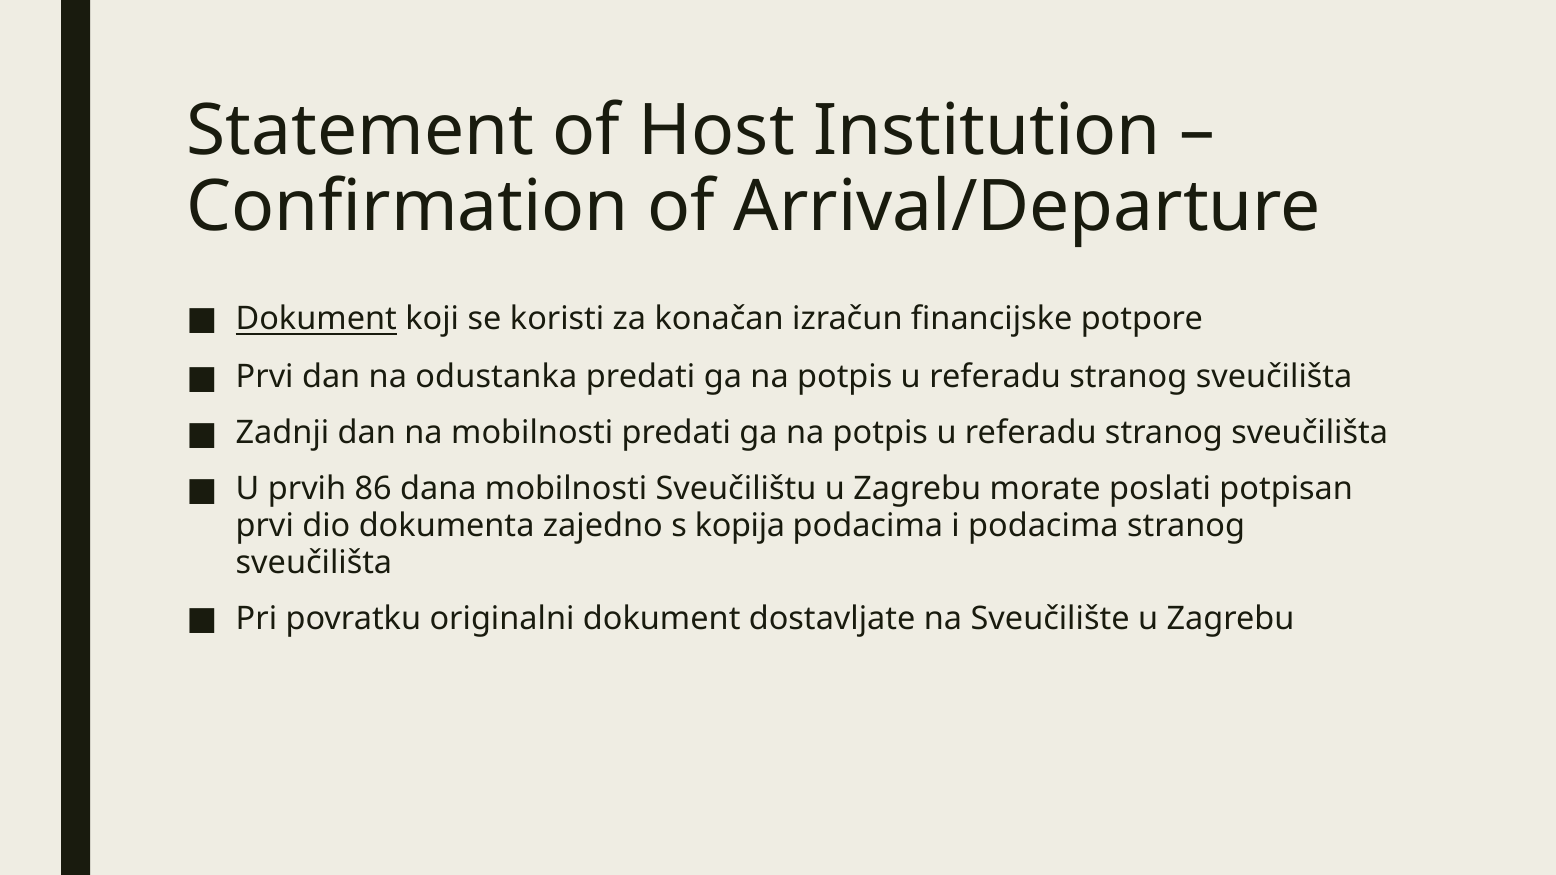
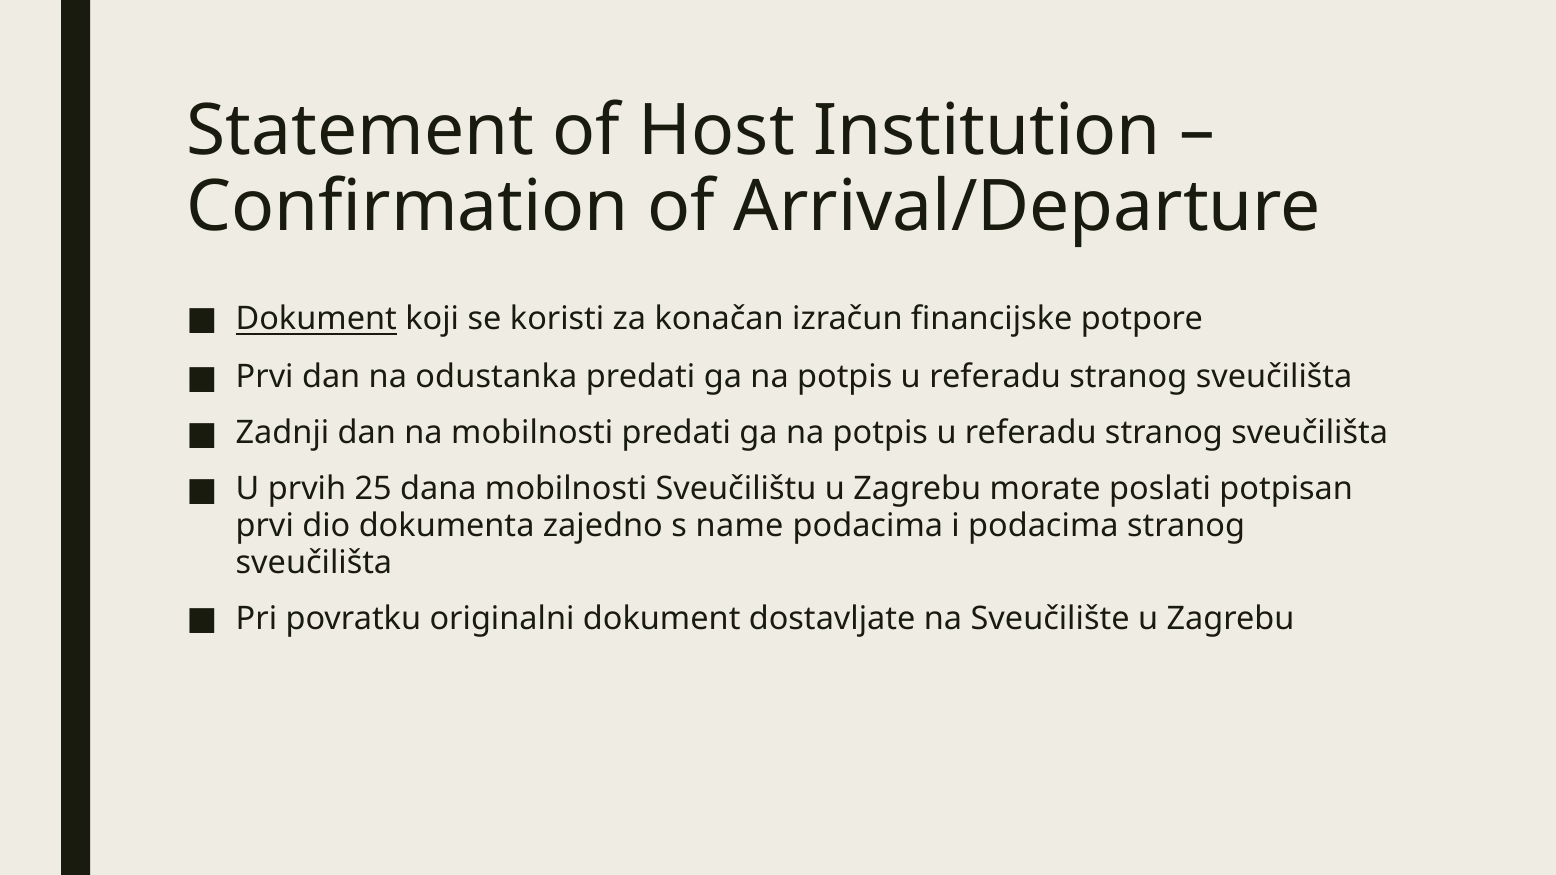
86: 86 -> 25 (373, 489)
kopija: kopija -> name (740, 526)
